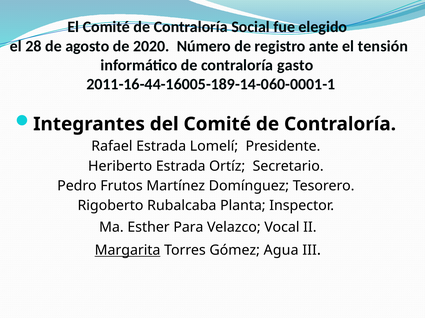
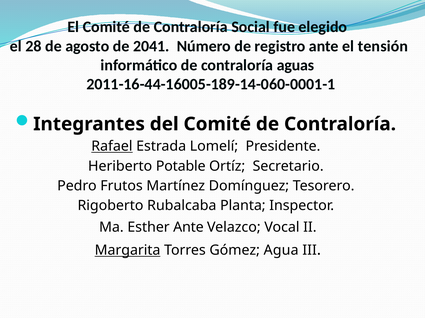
2020: 2020 -> 2041 (151, 46)
gasto: gasto -> aguas (295, 65)
Rafael underline: none -> present (112, 147)
Heriberto Estrada: Estrada -> Potable (181, 166)
Esther Para: Para -> Ante (188, 228)
